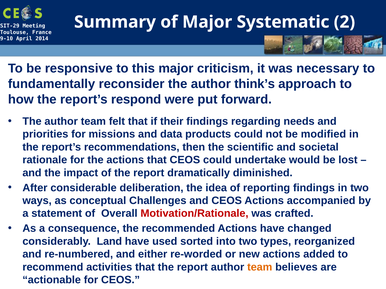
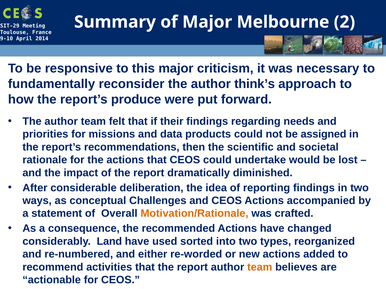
Systematic: Systematic -> Melbourne (283, 22)
respond: respond -> produce (136, 99)
modified: modified -> assigned (324, 134)
Motivation/Rationale colour: red -> orange (194, 214)
